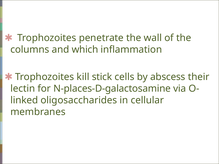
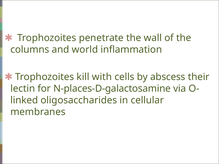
which: which -> world (85, 50)
stick: stick -> with (102, 77)
